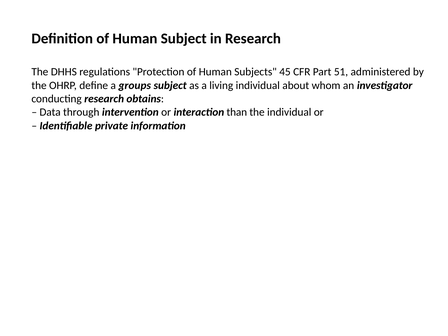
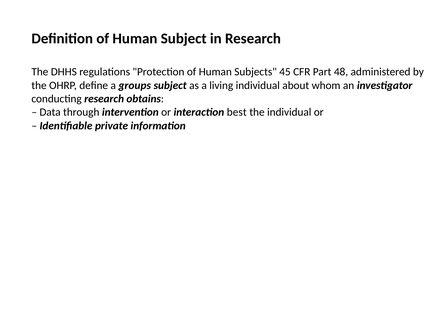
51: 51 -> 48 (341, 72)
than: than -> best (237, 112)
